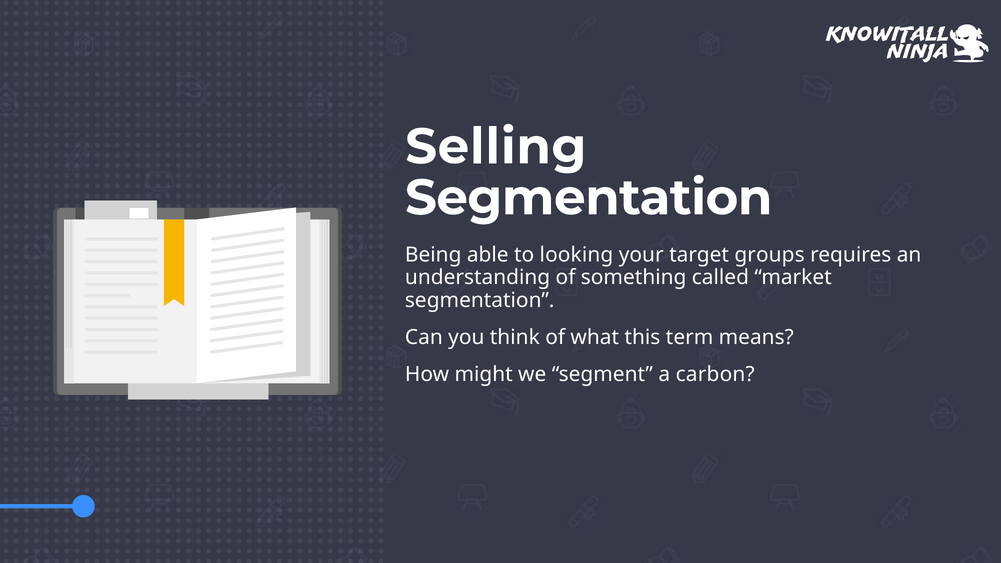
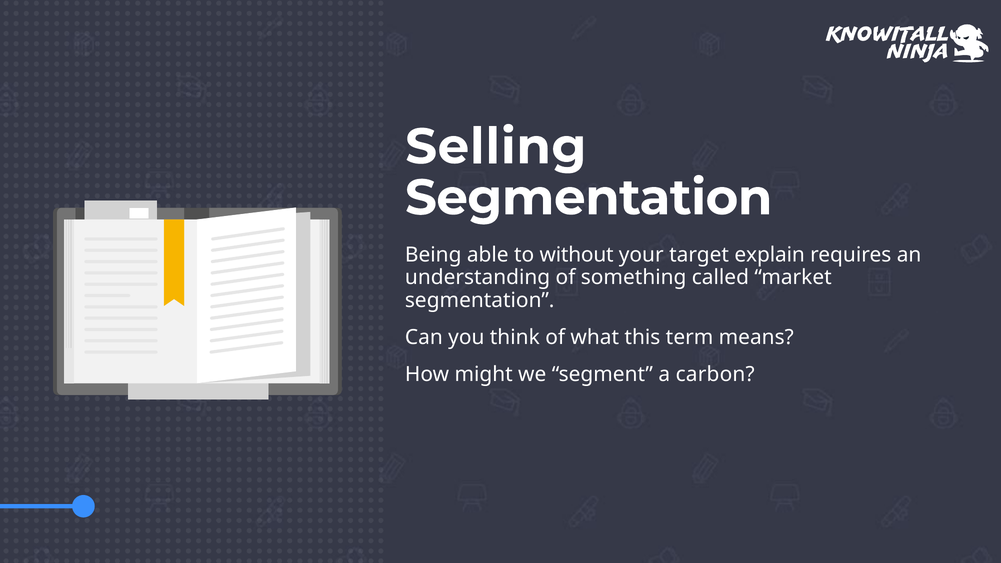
looking: looking -> without (577, 255)
groups: groups -> explain (770, 255)
